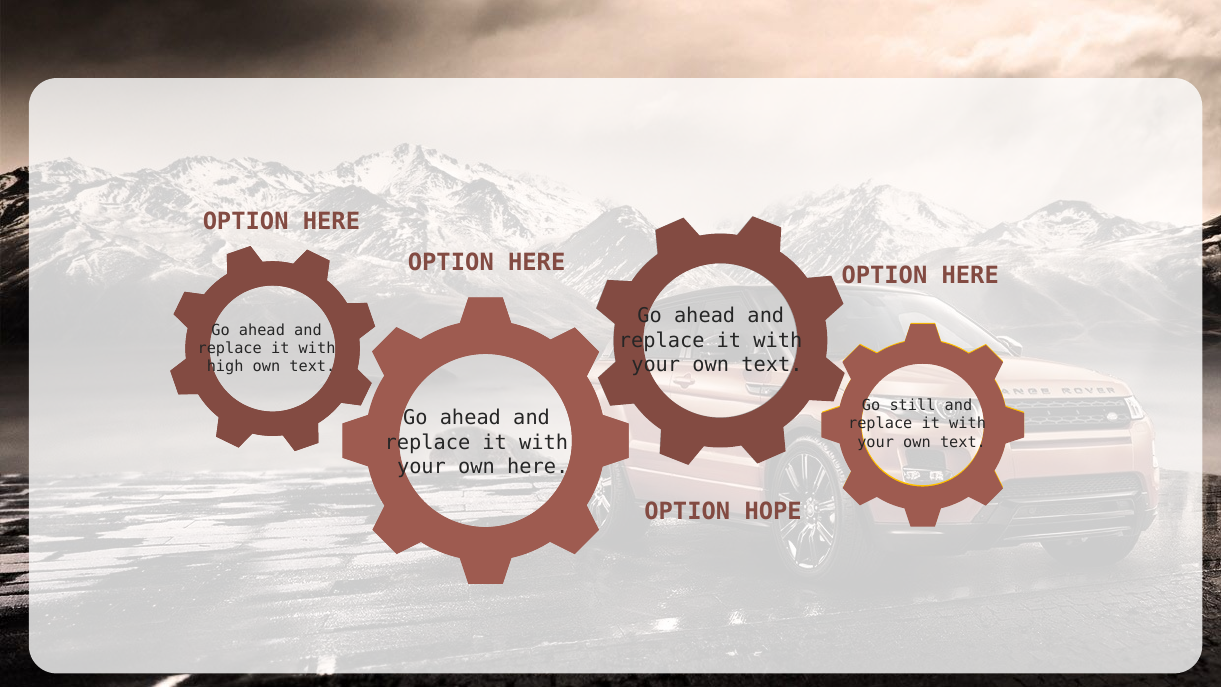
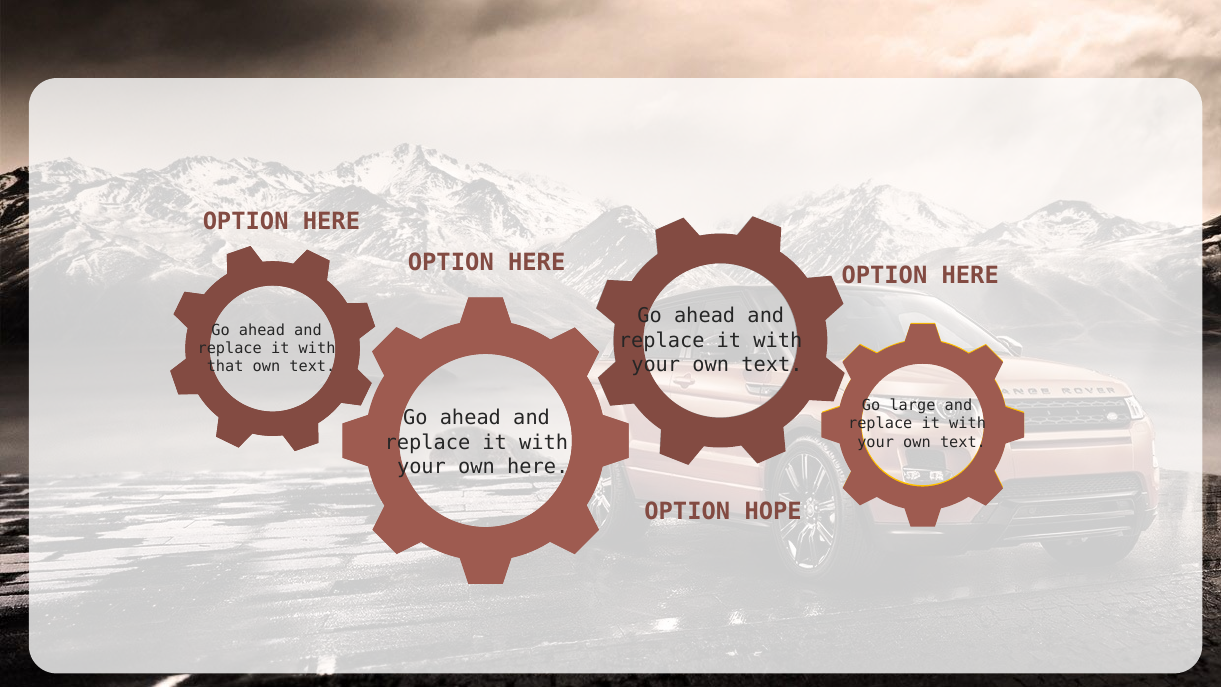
high: high -> that (225, 367)
still: still -> large (913, 405)
